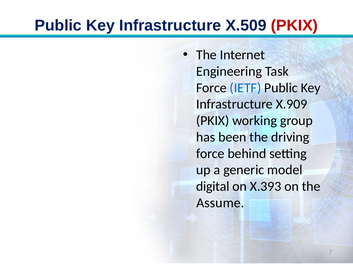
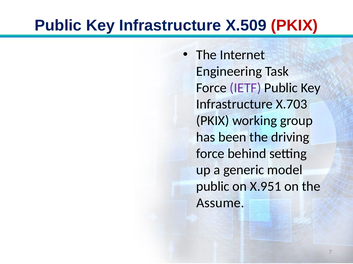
IETF colour: blue -> purple (245, 88)
X.909: X.909 -> X.703 (292, 105)
digital: digital -> public (213, 187)
X.393: X.393 -> X.951 (266, 187)
